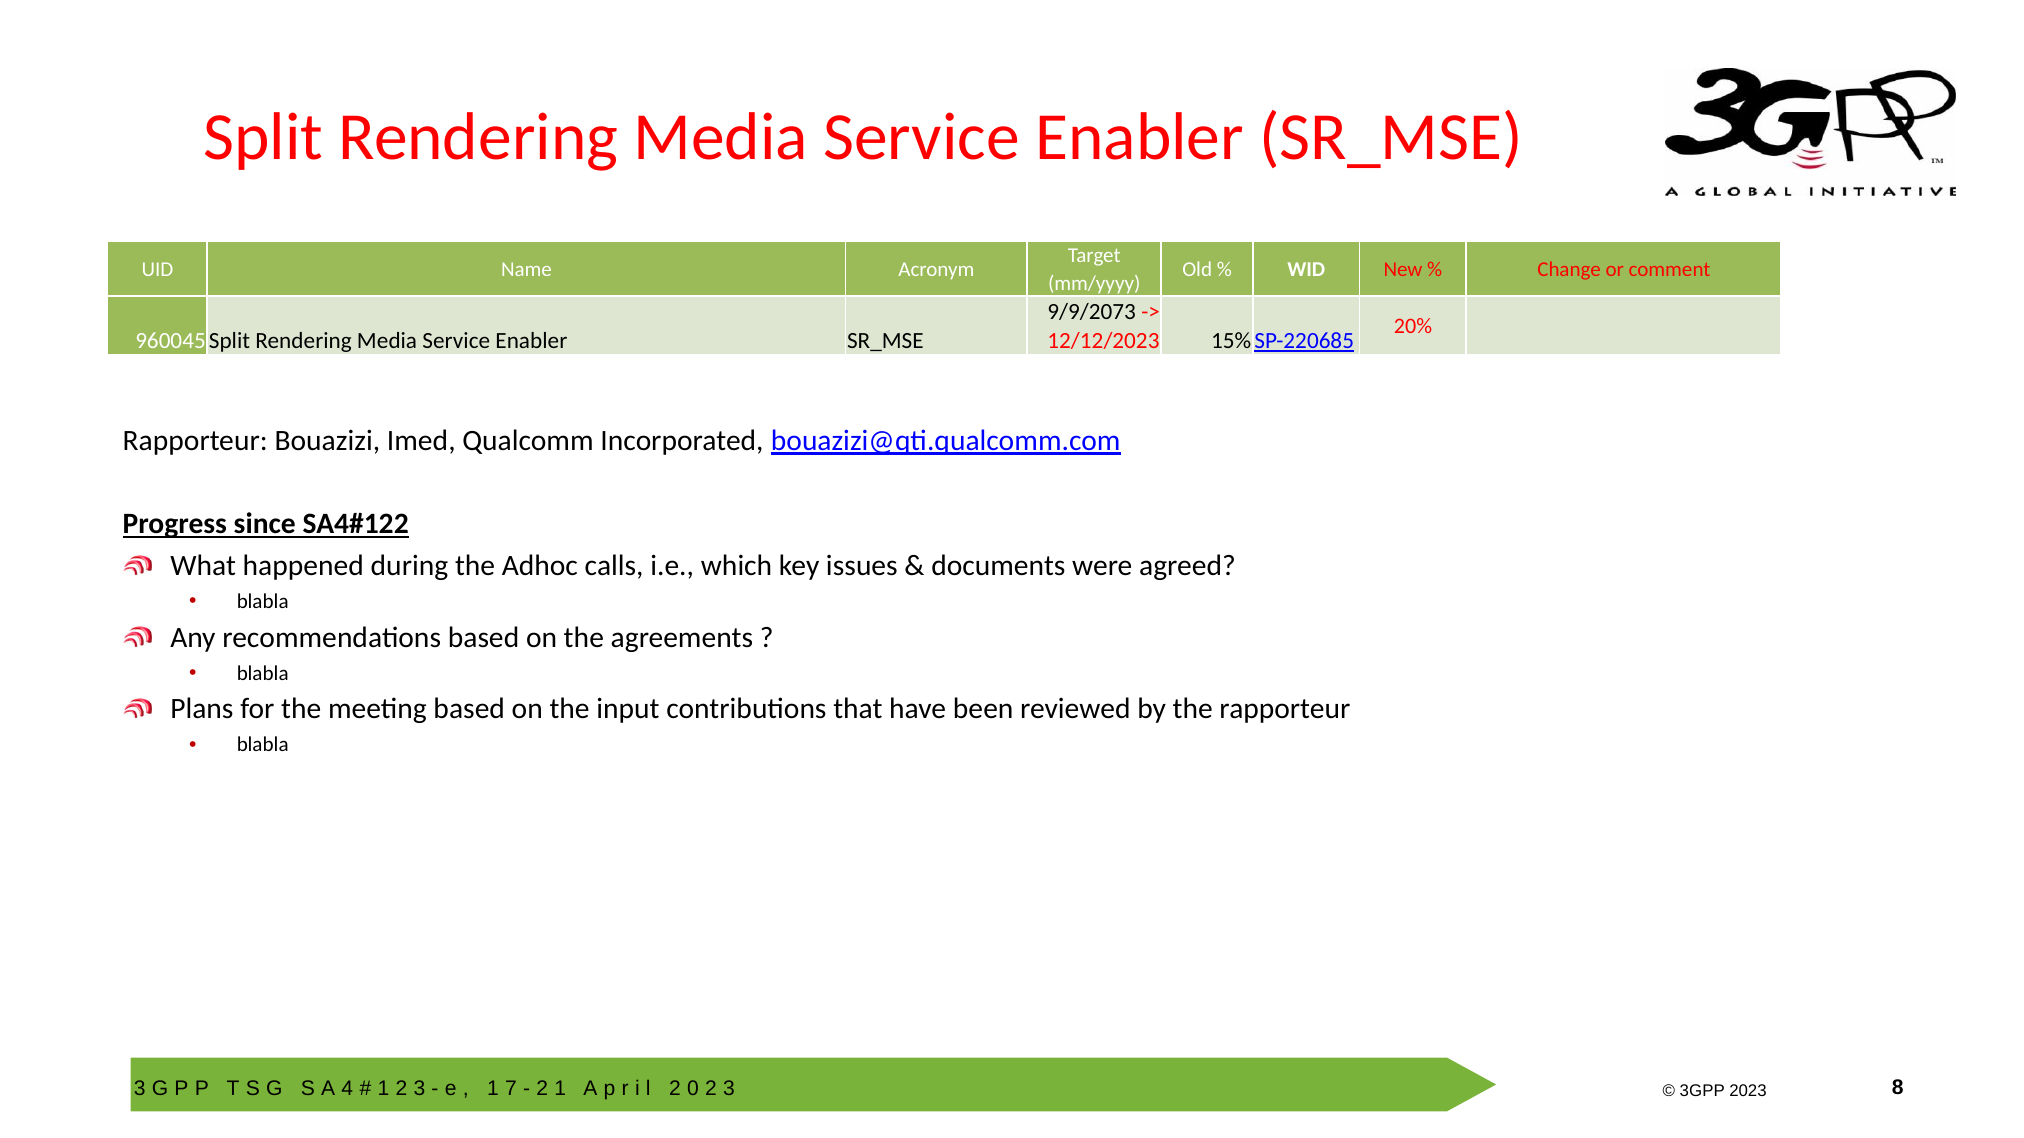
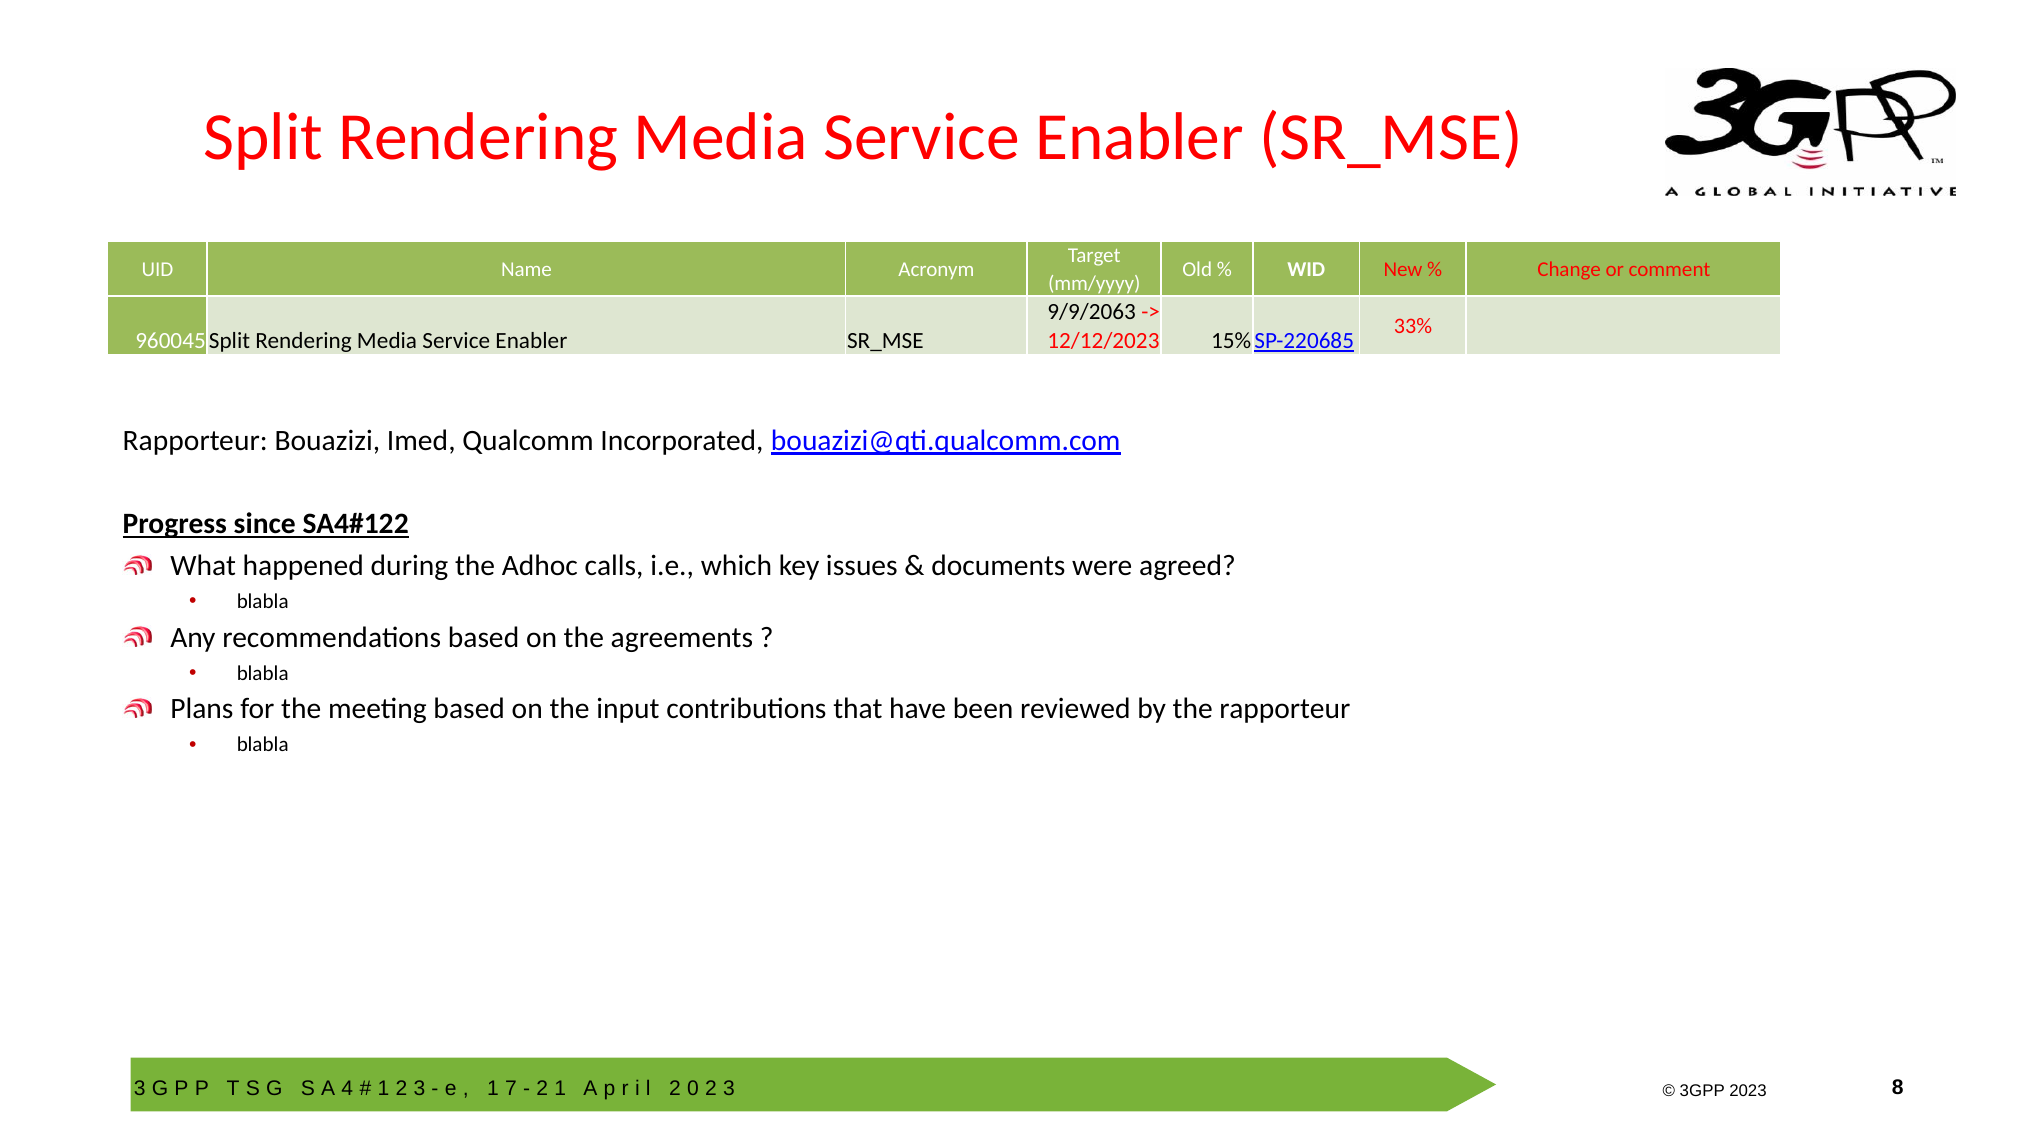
9/9/2073: 9/9/2073 -> 9/9/2063 (1092, 312)
20%: 20% -> 33% (1413, 327)
